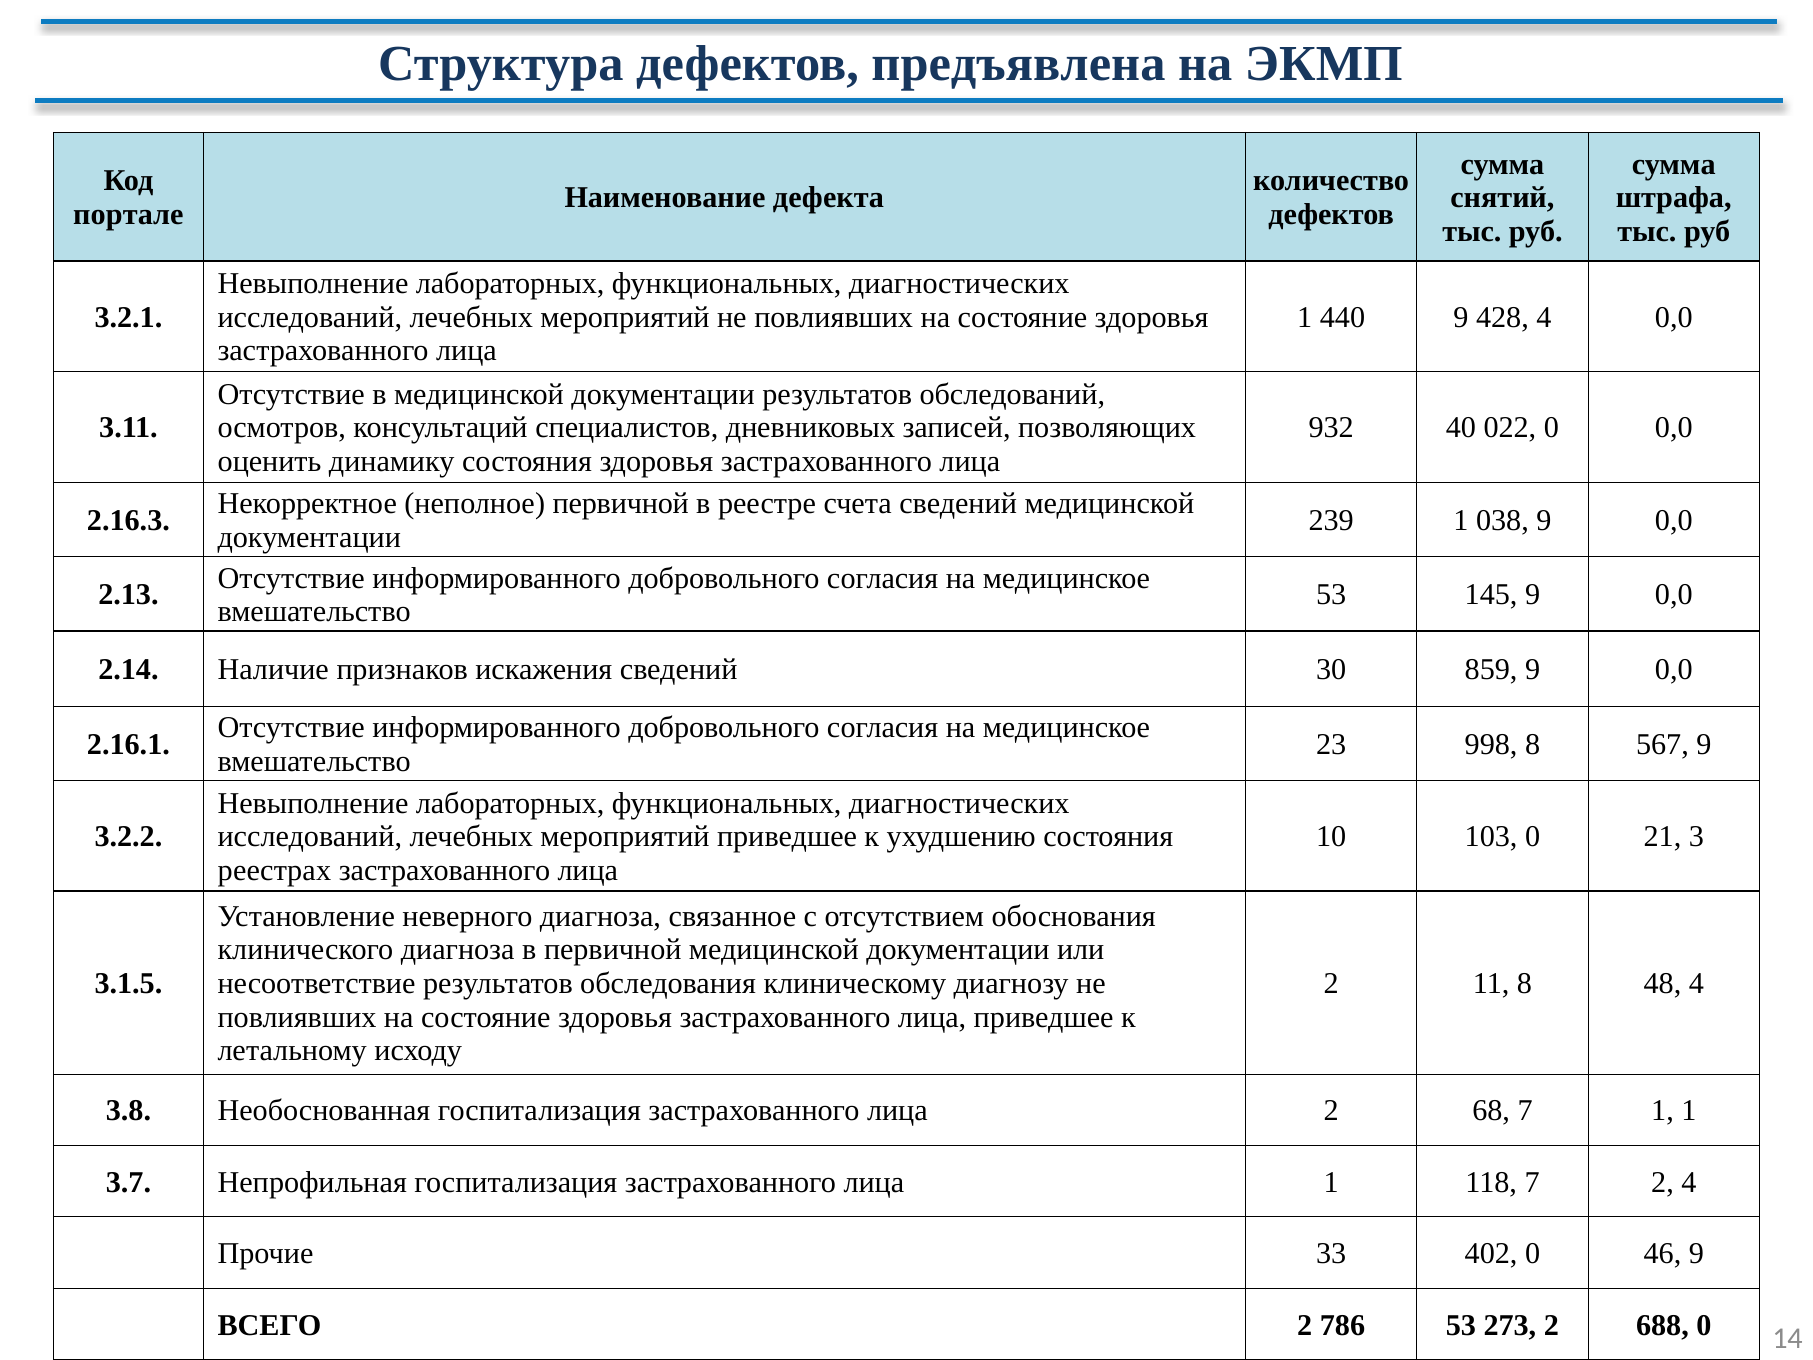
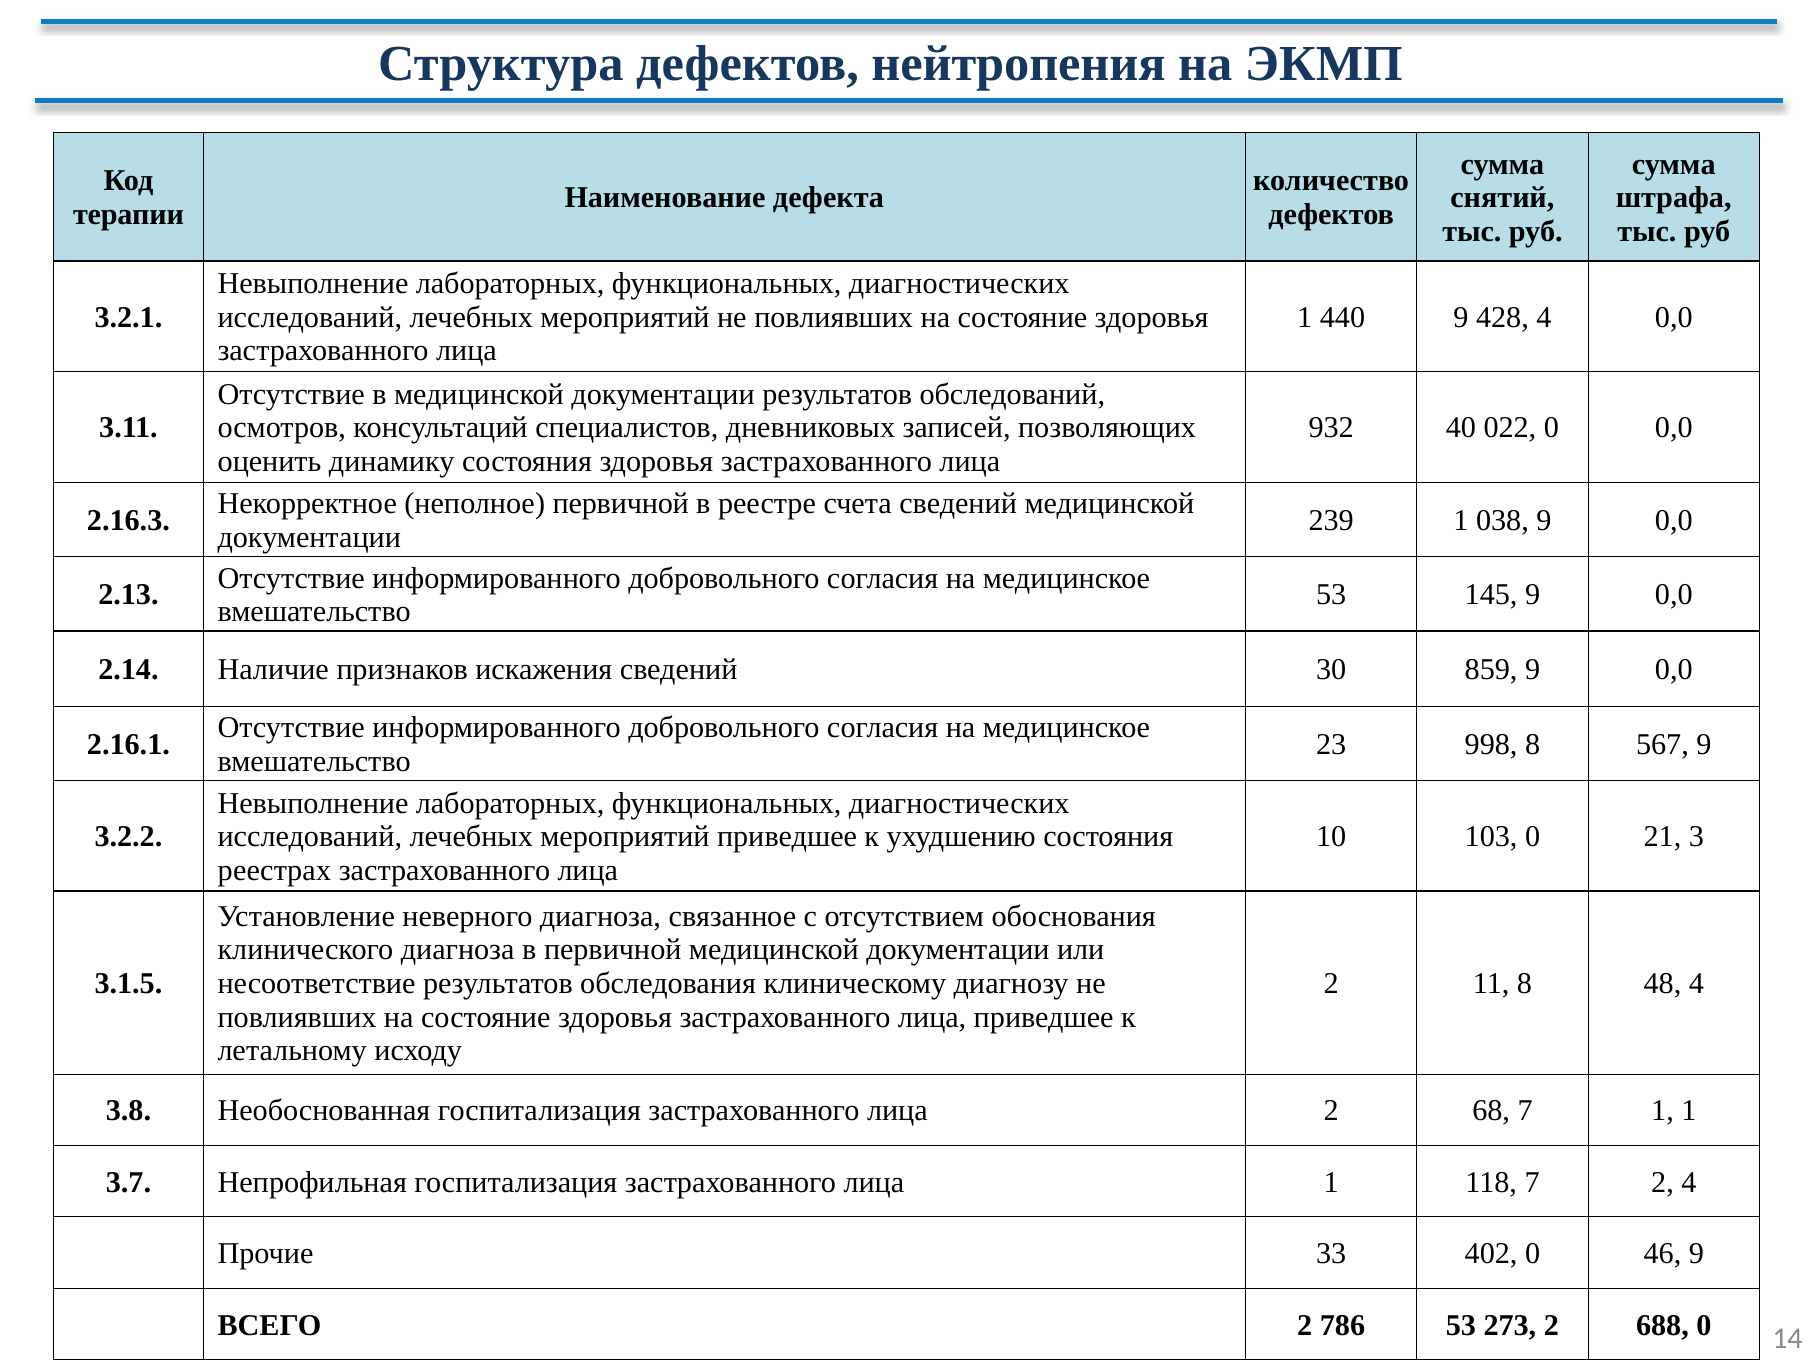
предъявлена: предъявлена -> нейтропения (1019, 64)
портале: портале -> терапии (128, 214)
